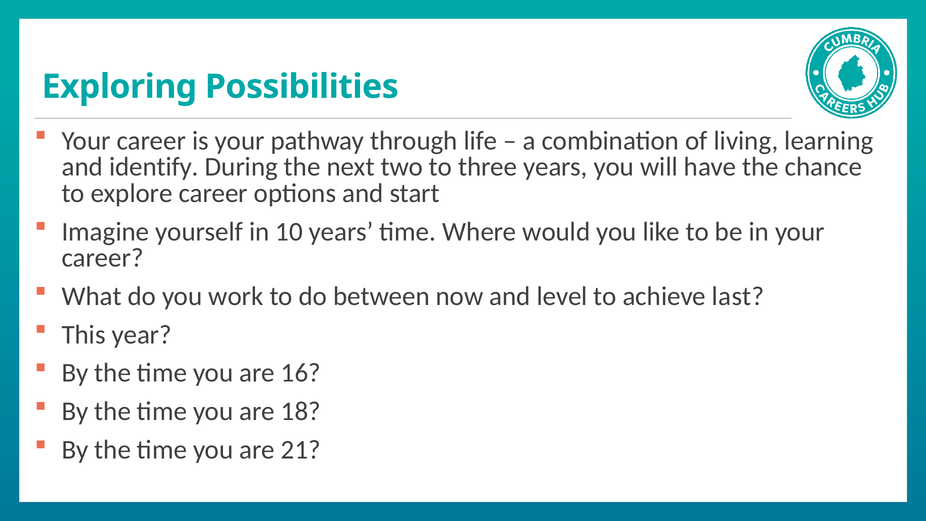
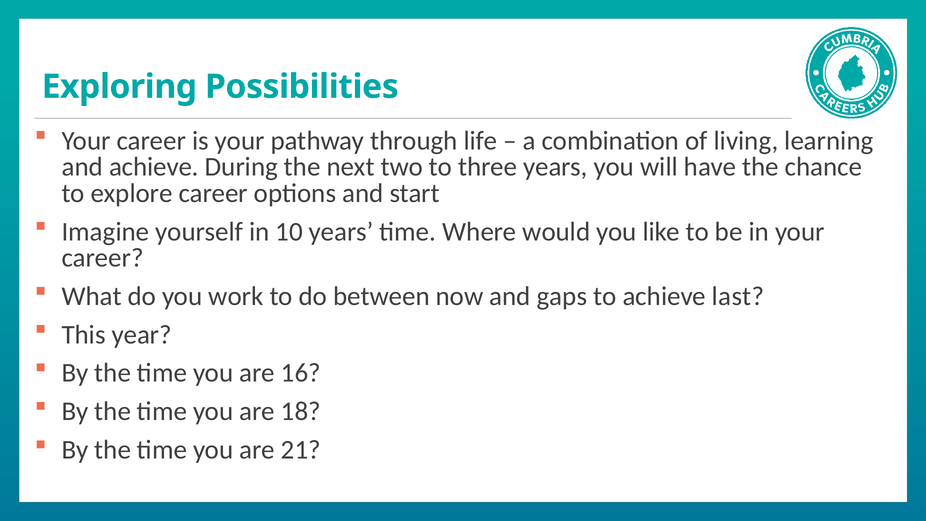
and identify: identify -> achieve (154, 167)
level: level -> gaps (562, 296)
